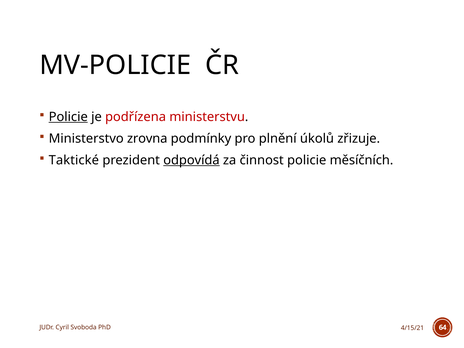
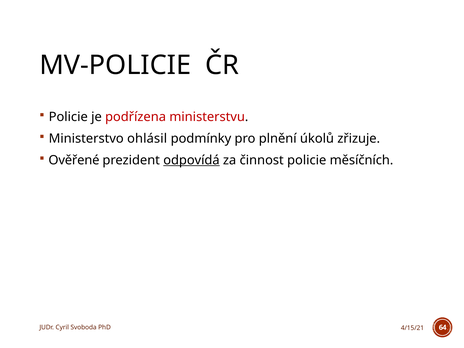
Policie underline: present -> none (68, 117)
zrovna: zrovna -> ohlásil (147, 139)
Taktické: Taktické -> Ověřené (74, 160)
